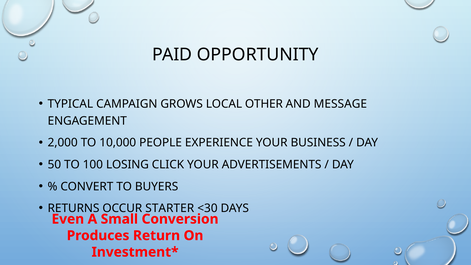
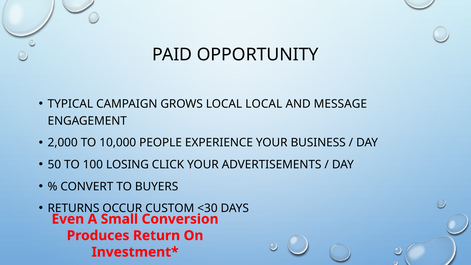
LOCAL OTHER: OTHER -> LOCAL (264, 104)
STARTER: STARTER -> CUSTOM (170, 208)
